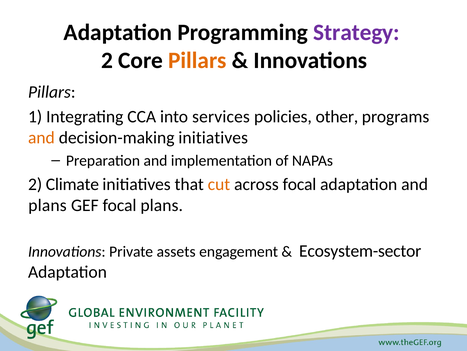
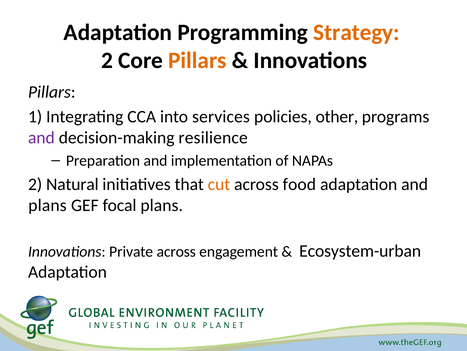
Strategy colour: purple -> orange (356, 32)
and colour: orange -> purple (41, 137)
decision-making initiatives: initiatives -> resilience (213, 137)
Climate: Climate -> Natural (72, 184)
across focal: focal -> food (299, 184)
Private assets: assets -> across (176, 251)
Ecosystem-sector: Ecosystem-sector -> Ecosystem-urban (360, 250)
